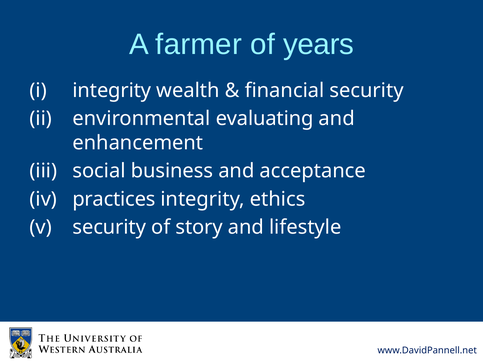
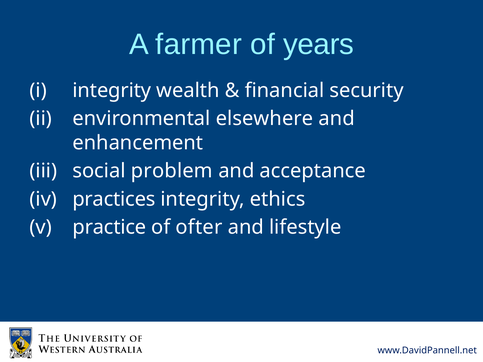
evaluating: evaluating -> elsewhere (264, 119)
business: business -> problem (172, 171)
v security: security -> practice (109, 227)
story: story -> ofter (199, 227)
